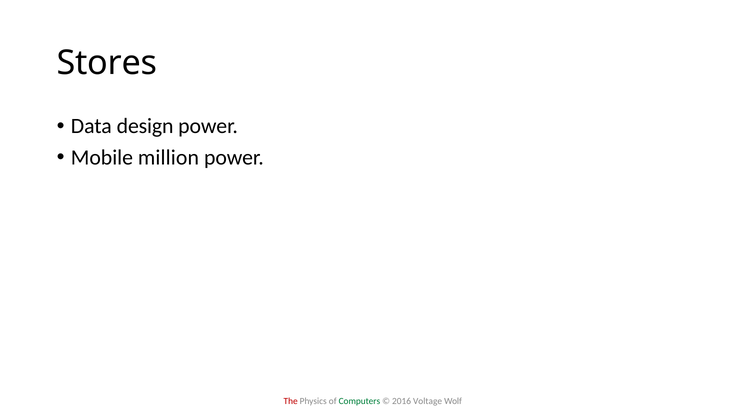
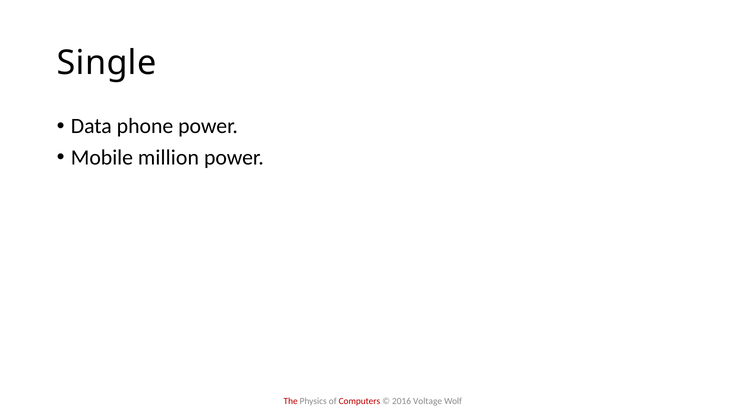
Stores: Stores -> Single (107, 63)
design: design -> phone (145, 126)
Computers colour: green -> red (359, 401)
